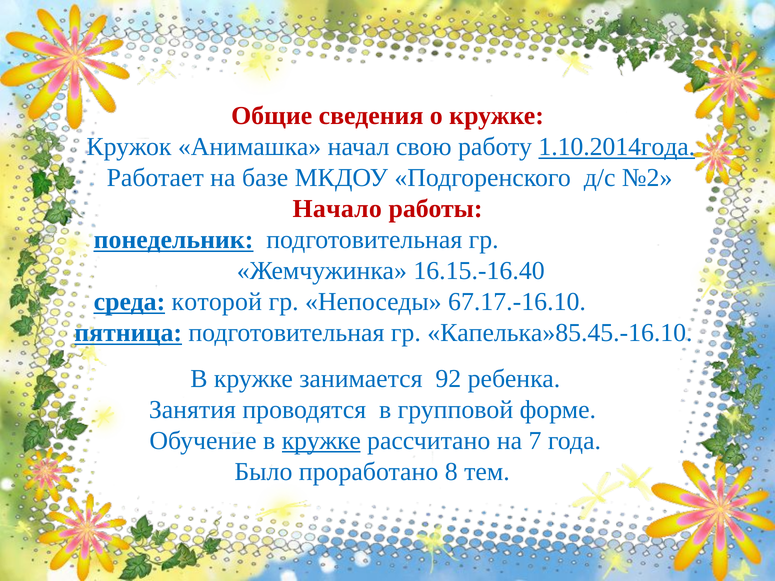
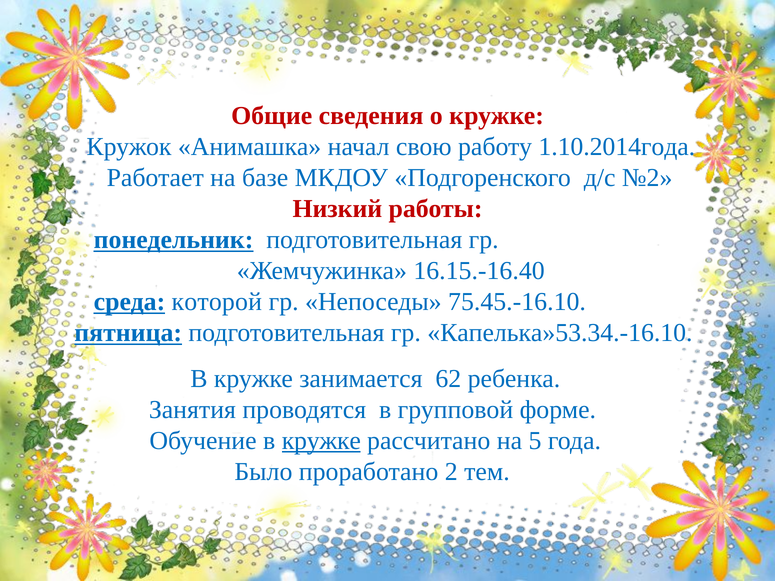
1.10.2014года underline: present -> none (617, 147)
Начало: Начало -> Низкий (337, 209)
67.17.-16.10: 67.17.-16.10 -> 75.45.-16.10 (517, 302)
Капелька»85.45.-16.10: Капелька»85.45.-16.10 -> Капелька»53.34.-16.10 (560, 333)
92: 92 -> 62 (448, 379)
7: 7 -> 5 (535, 441)
8: 8 -> 2 (451, 472)
